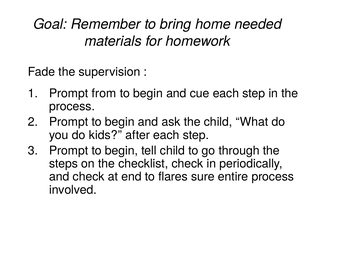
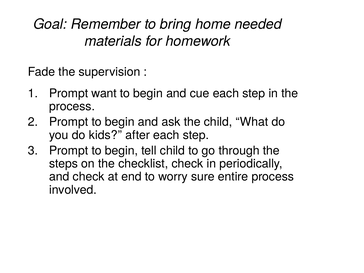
from: from -> want (104, 93)
flares: flares -> worry (173, 177)
